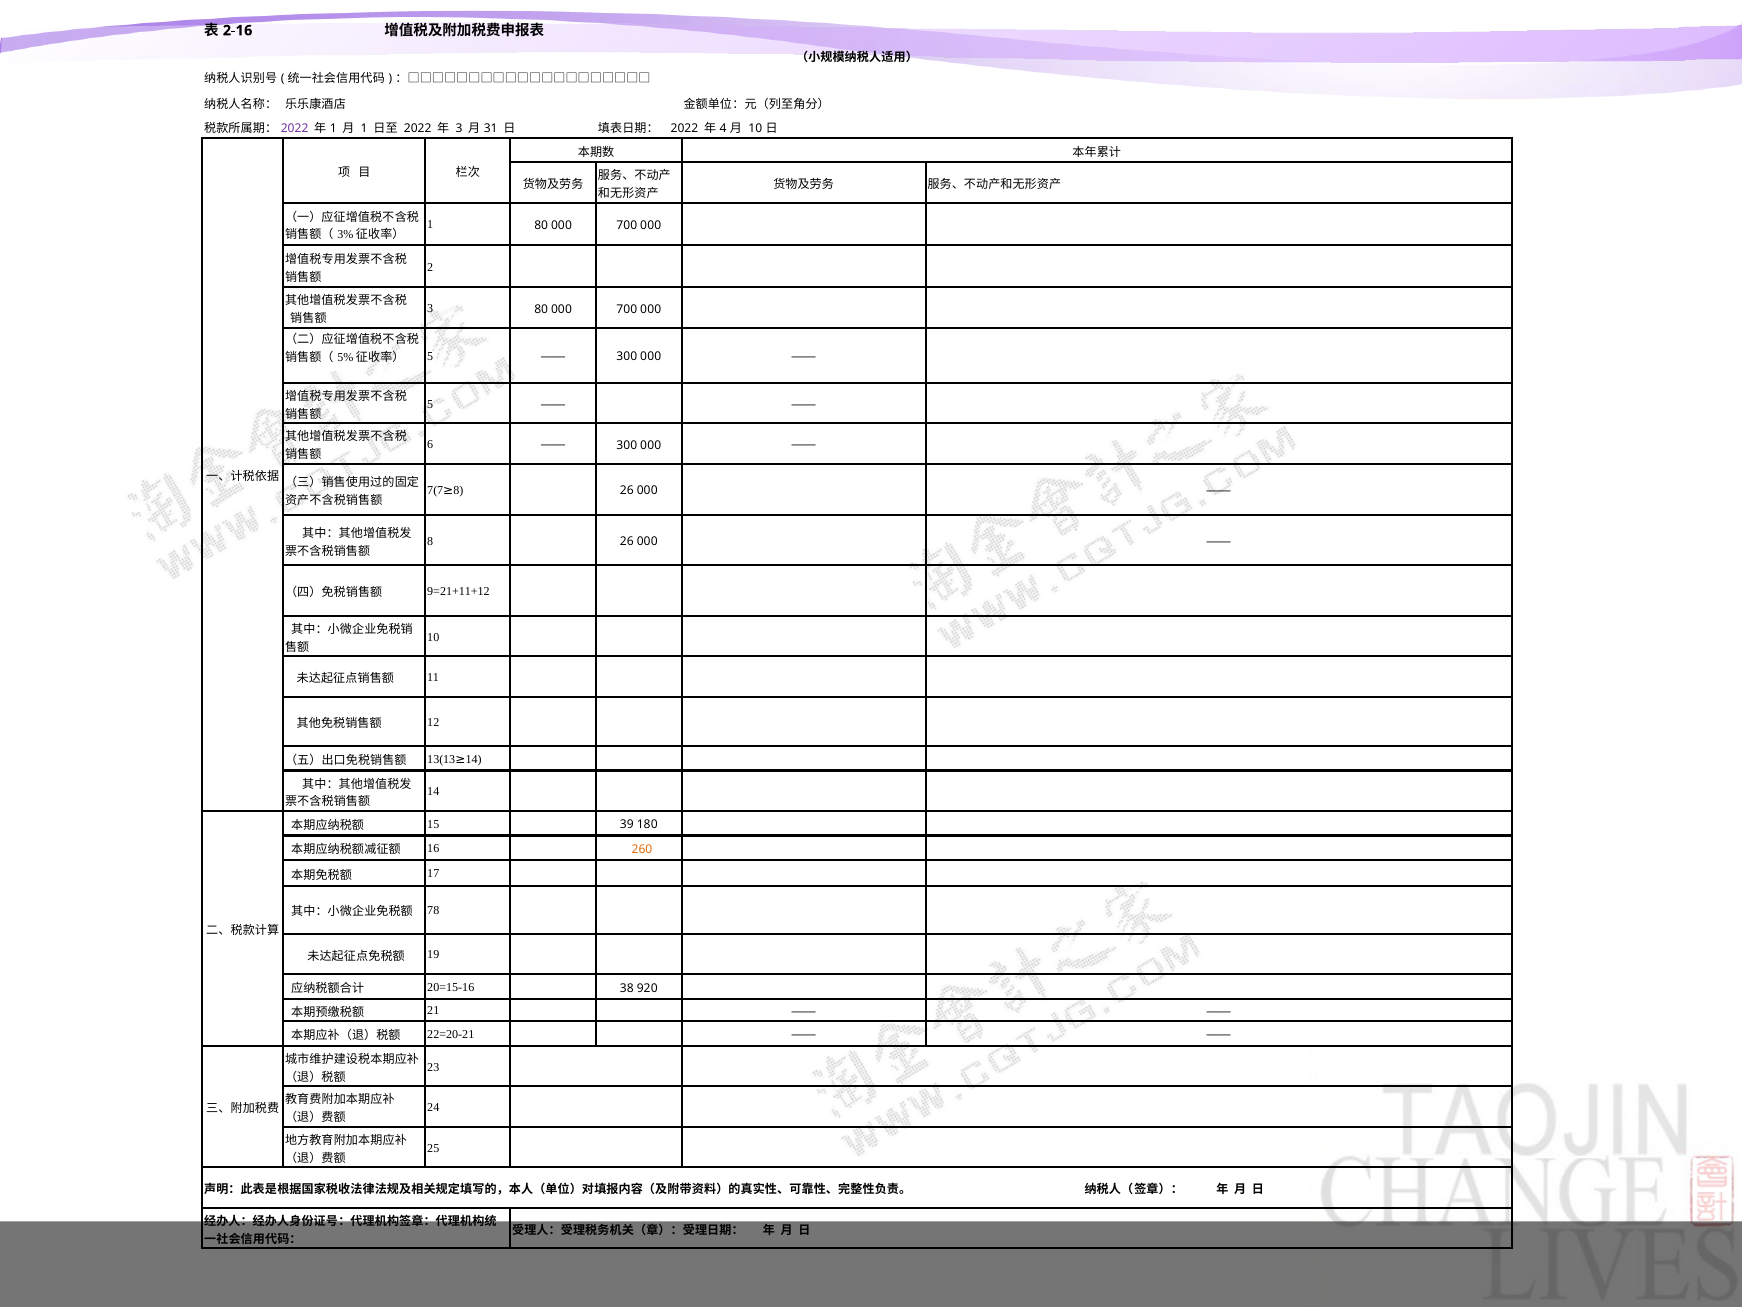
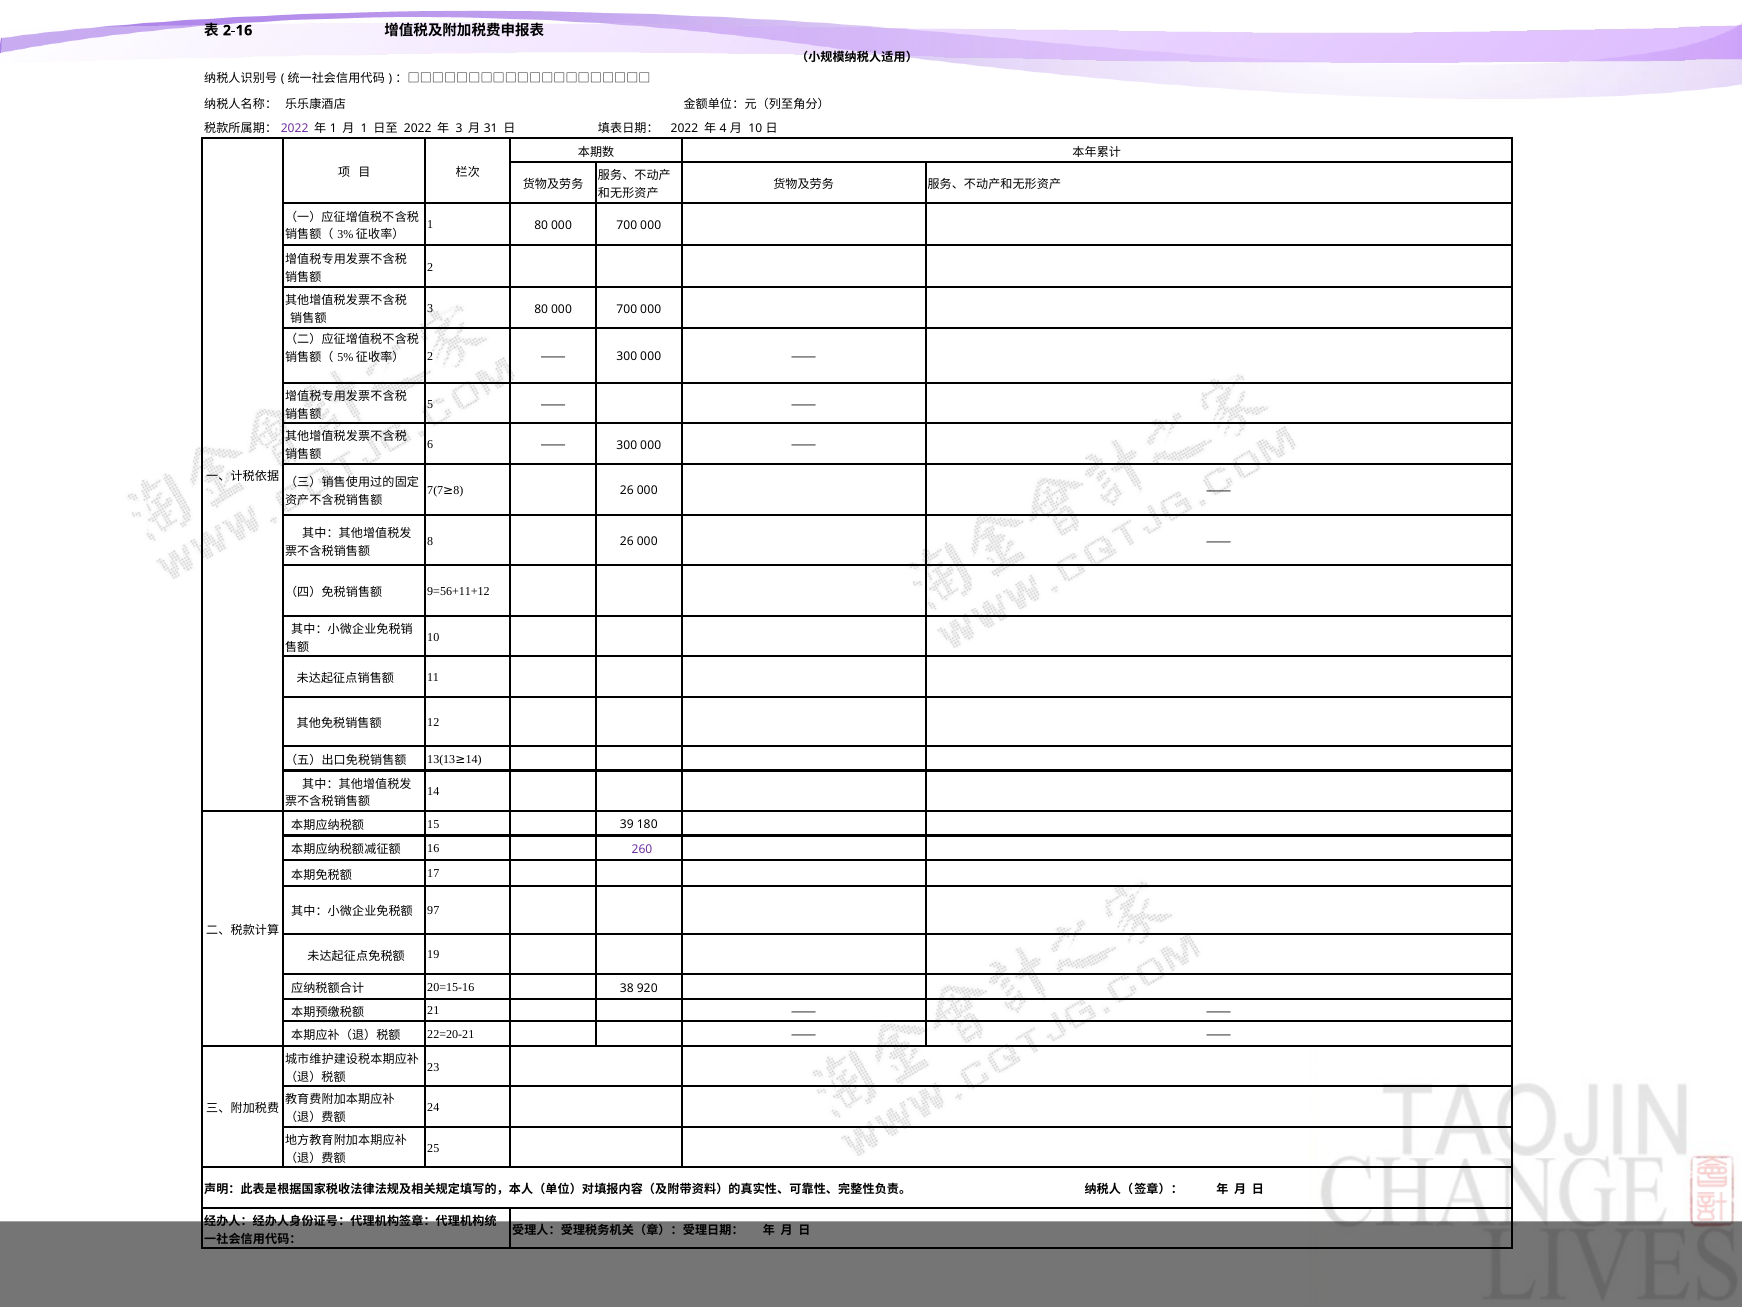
5: 5 -> 2 (430, 356)
9=21+11+12: 9=21+11+12 -> 9=56+11+12 (458, 591)
260 colour: orange -> purple (642, 849)
78: 78 -> 97 (433, 910)
